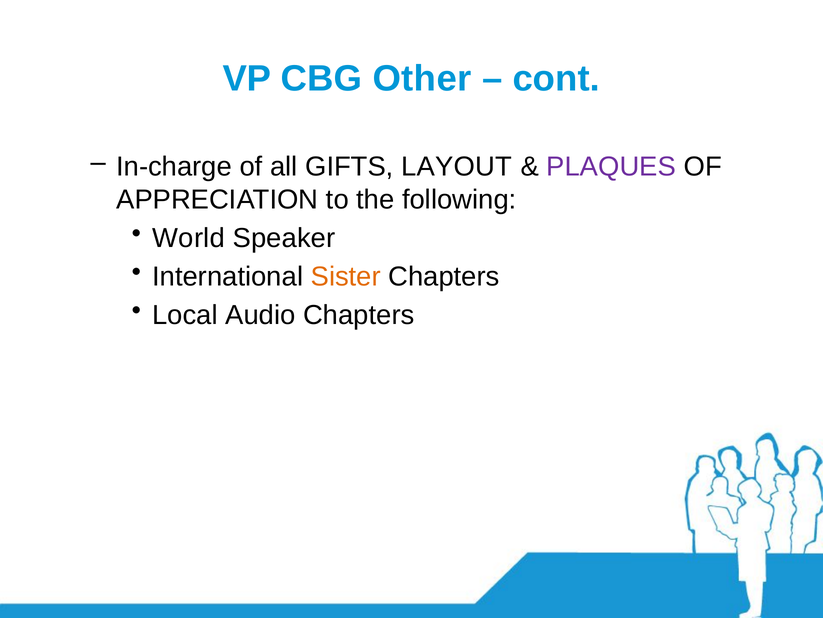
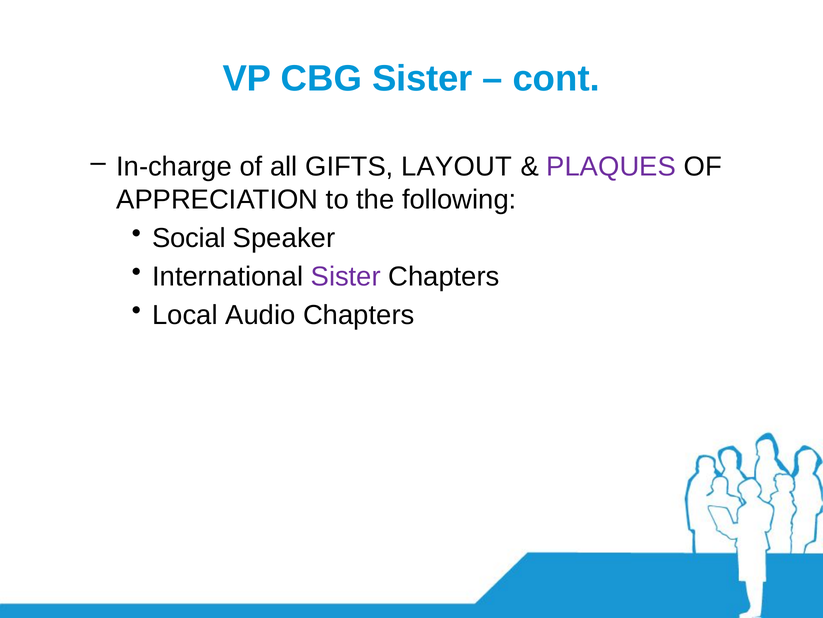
CBG Other: Other -> Sister (422, 79)
World: World -> Social (189, 238)
Sister colour: orange -> purple (346, 276)
